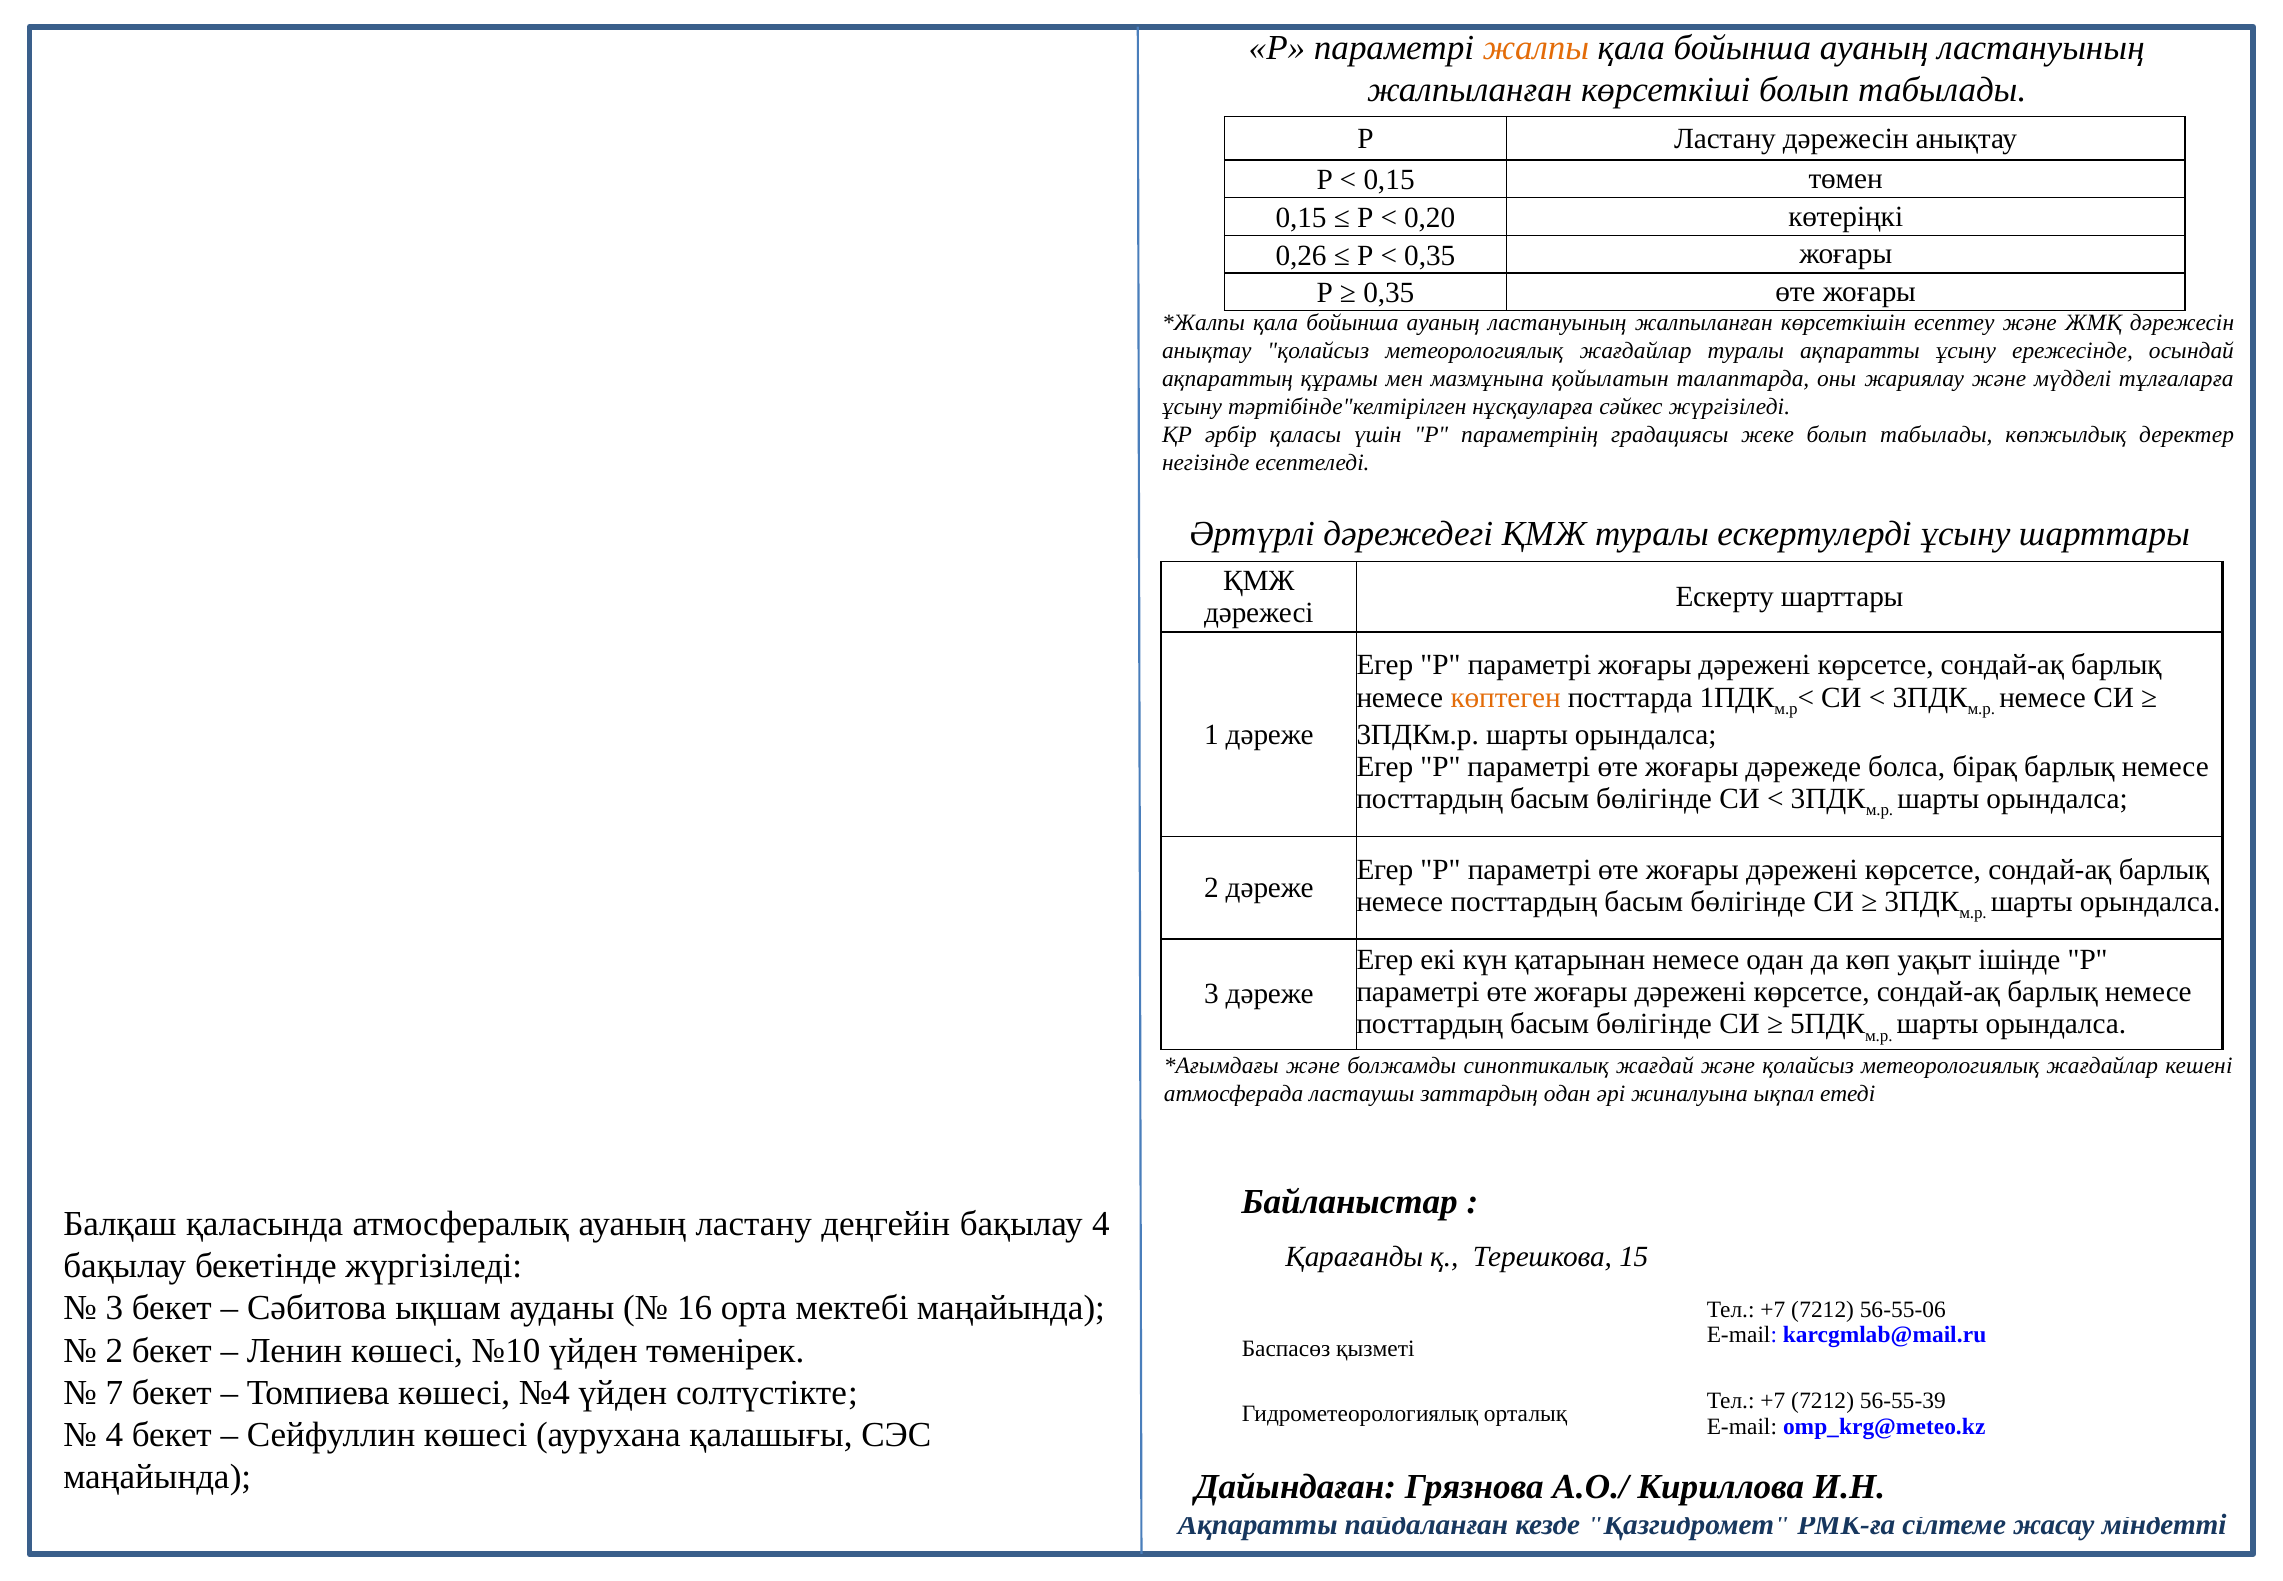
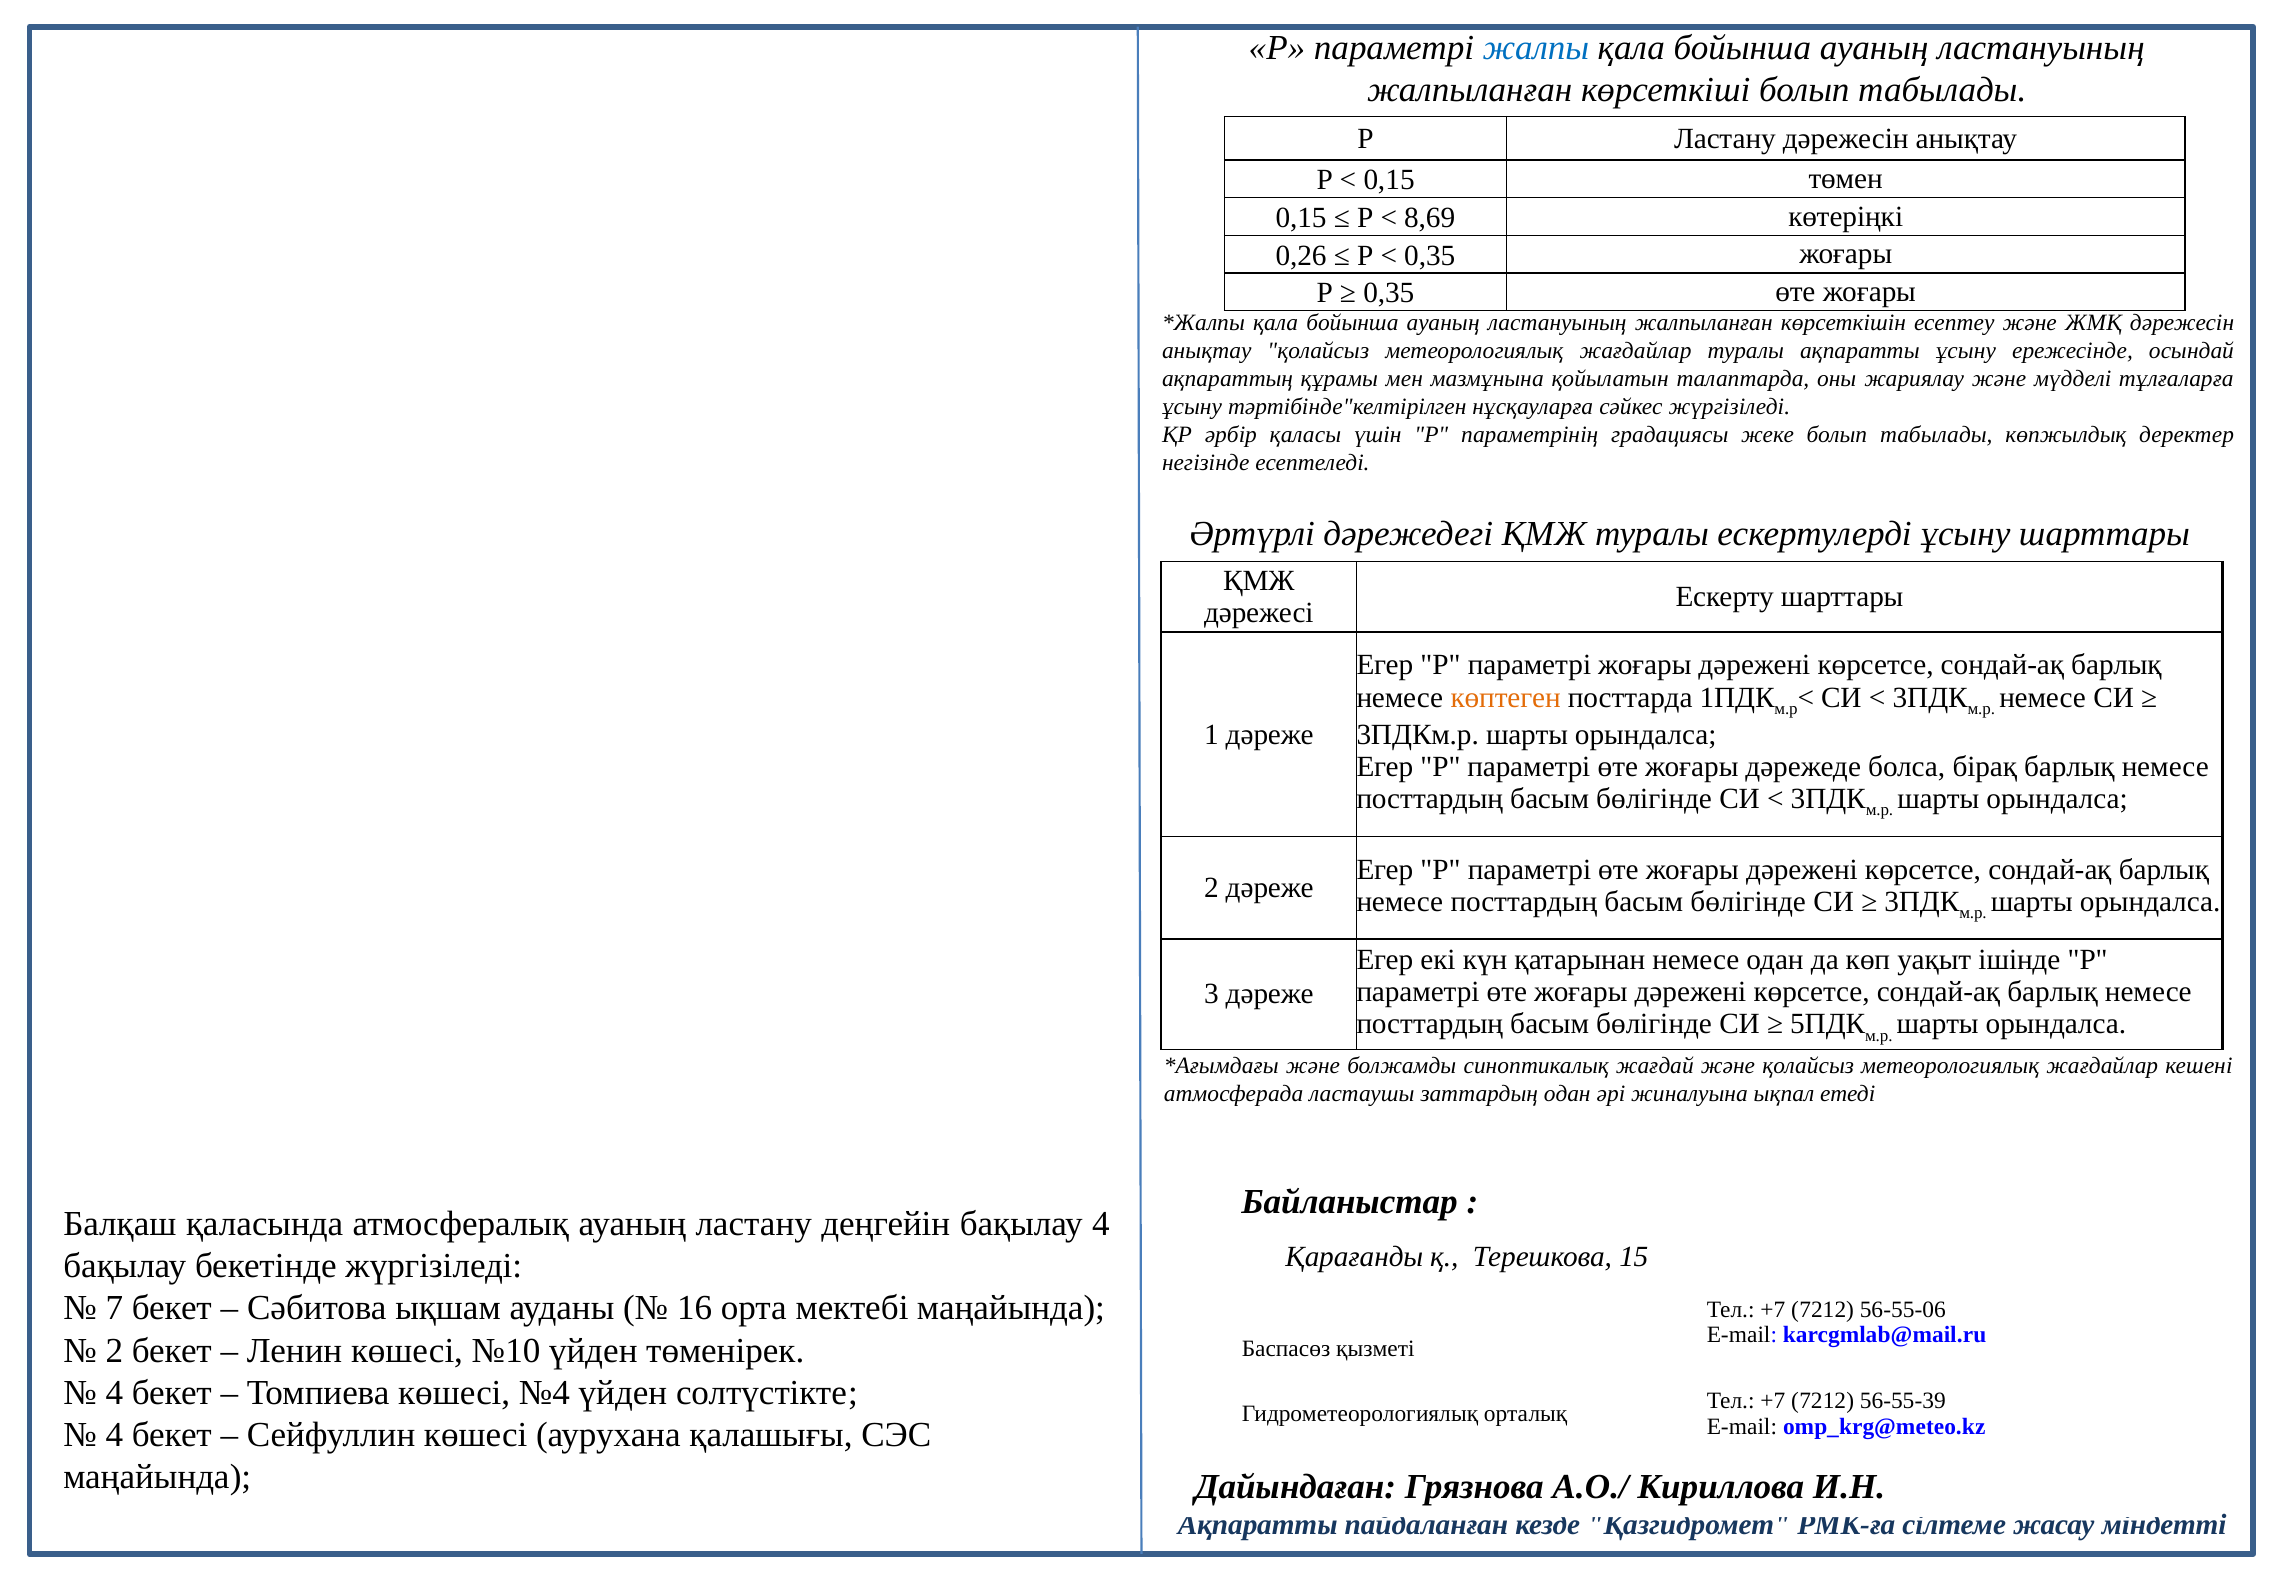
жалпы colour: orange -> blue (1536, 48)
0,20: 0,20 -> 8,69 (1430, 218)
3: 3 -> 7 (114, 1308)
7: 7 -> 4 (114, 1392)
